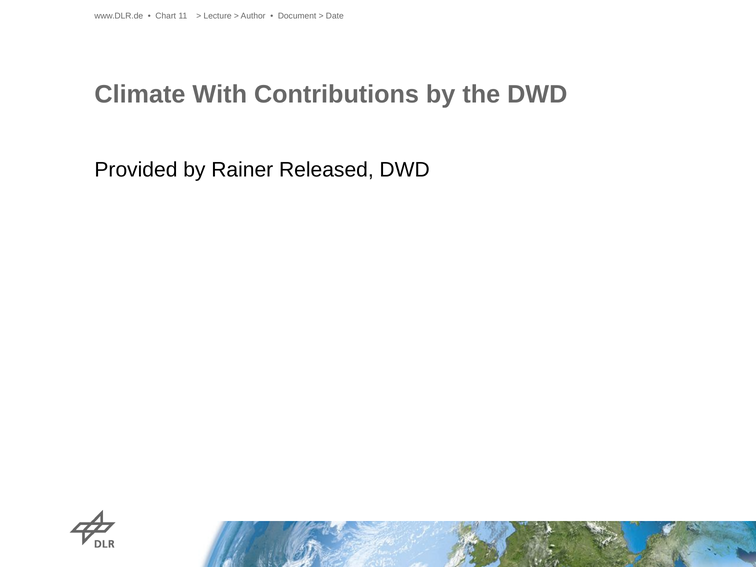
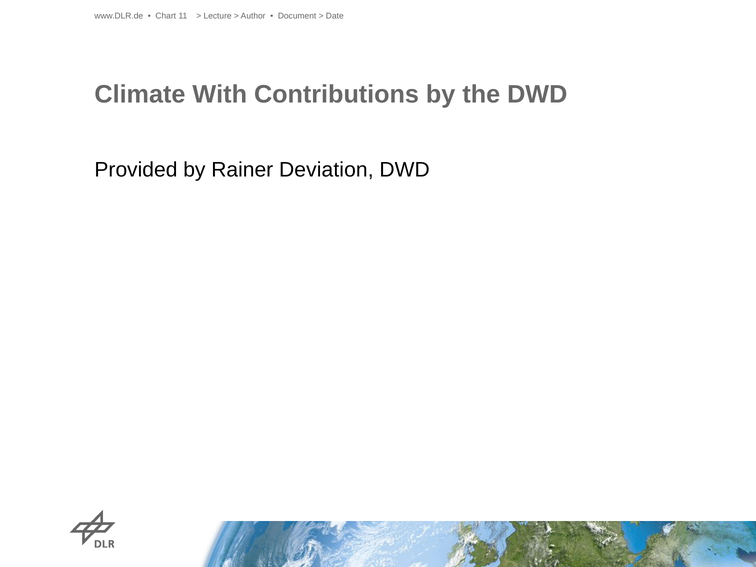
Released: Released -> Deviation (326, 170)
